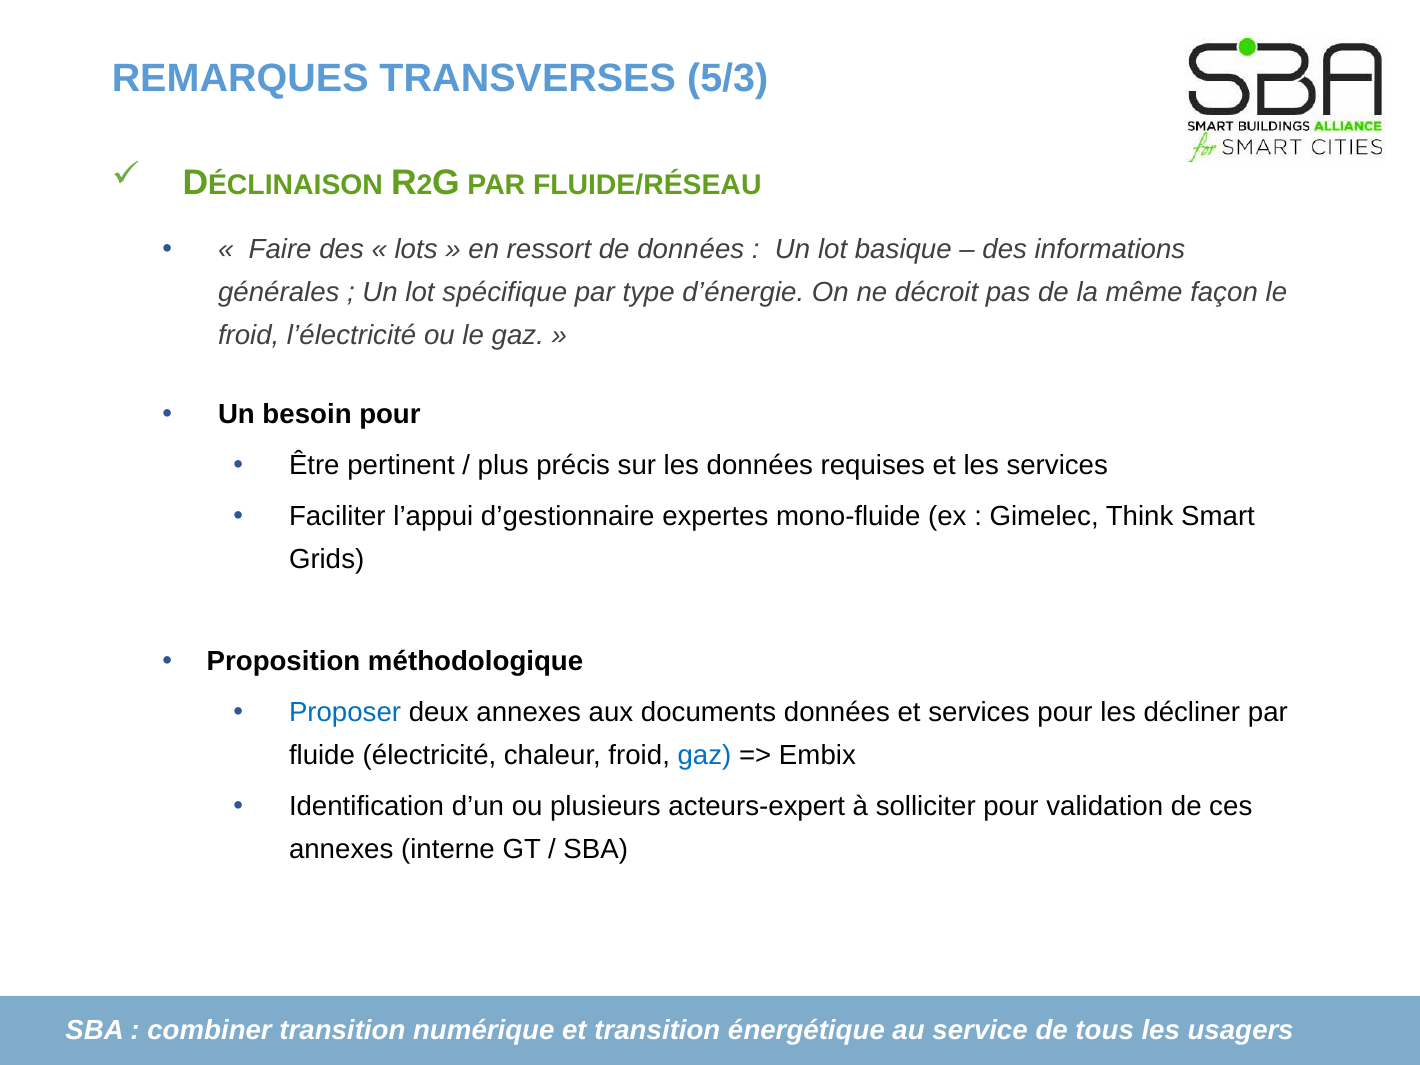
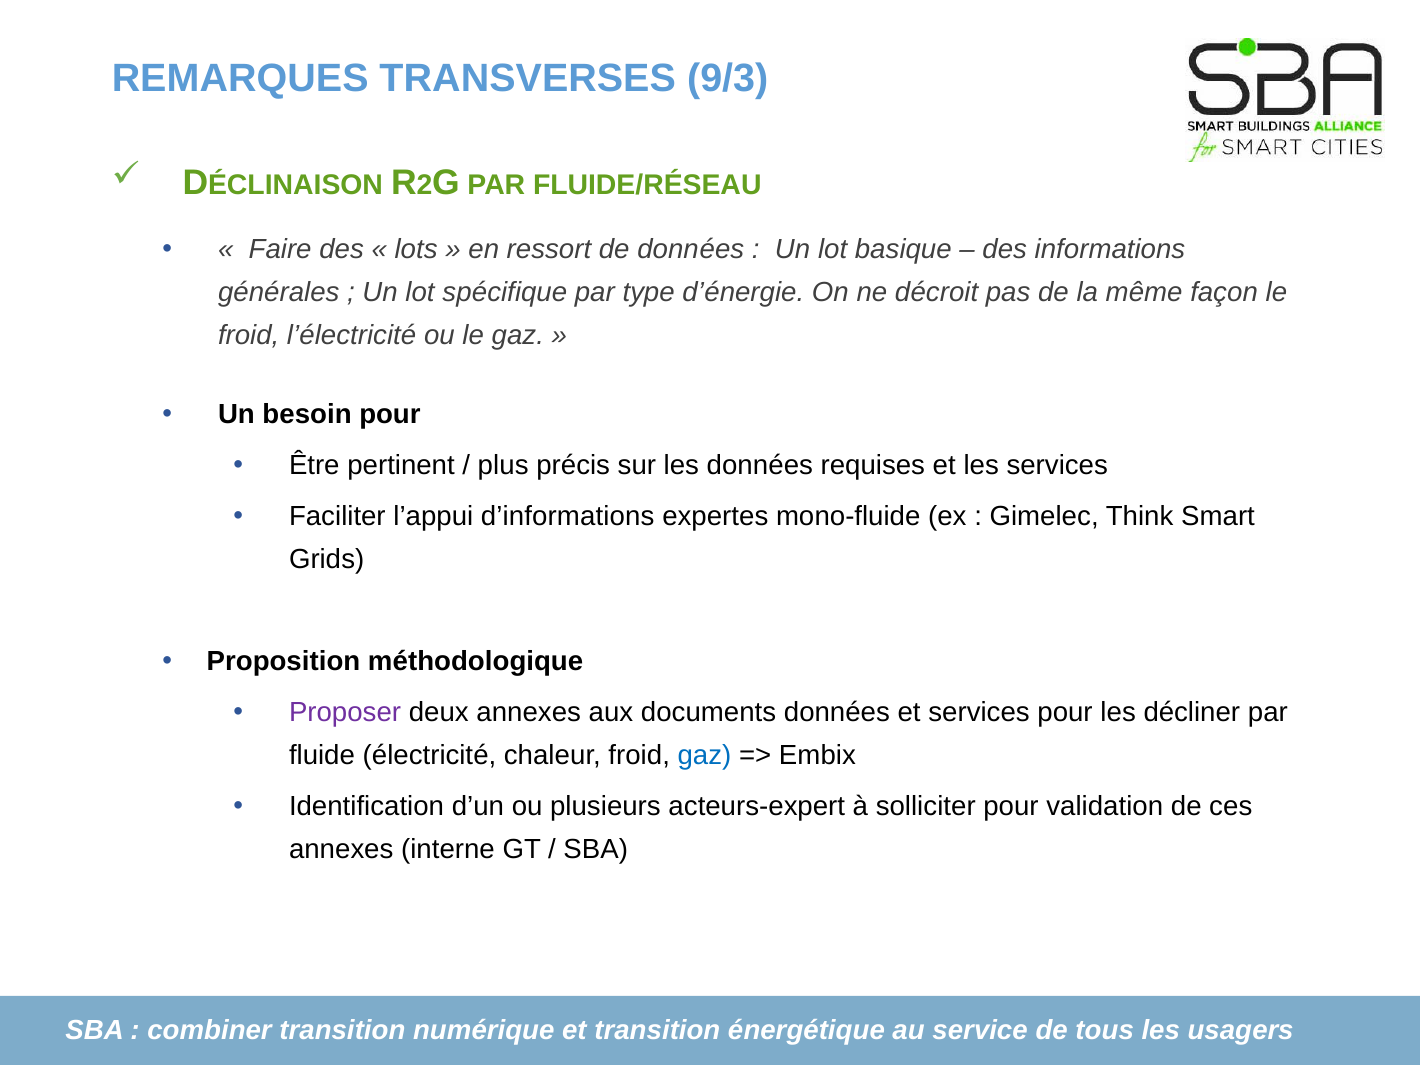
5/3: 5/3 -> 9/3 (728, 79)
d’gestionnaire: d’gestionnaire -> d’informations (568, 517)
Proposer colour: blue -> purple (345, 713)
